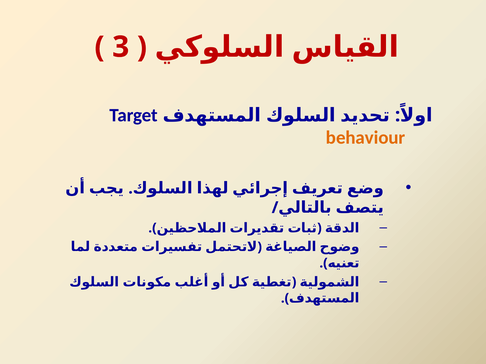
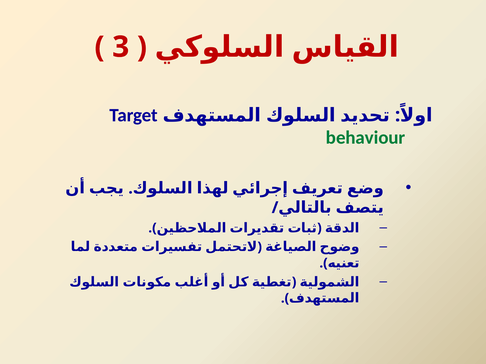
behaviour colour: orange -> green (366, 138)
